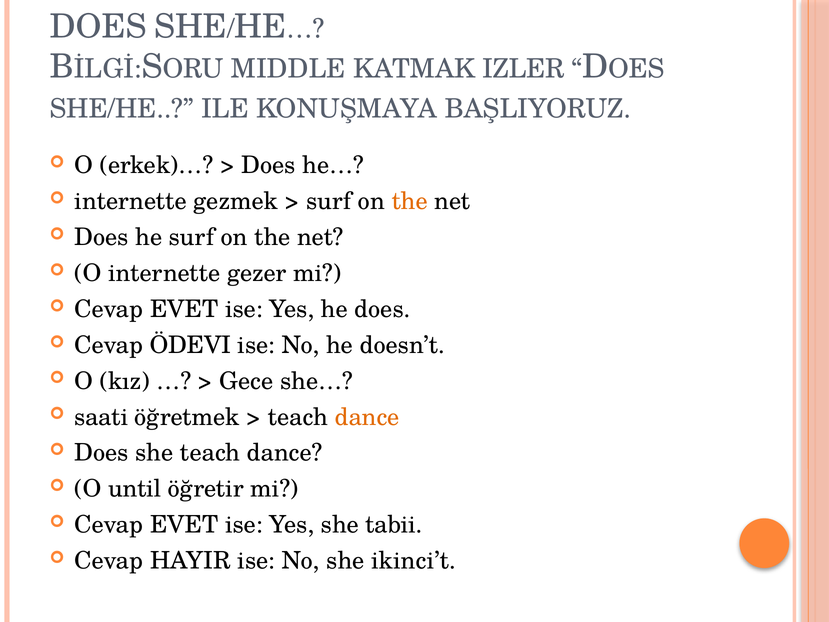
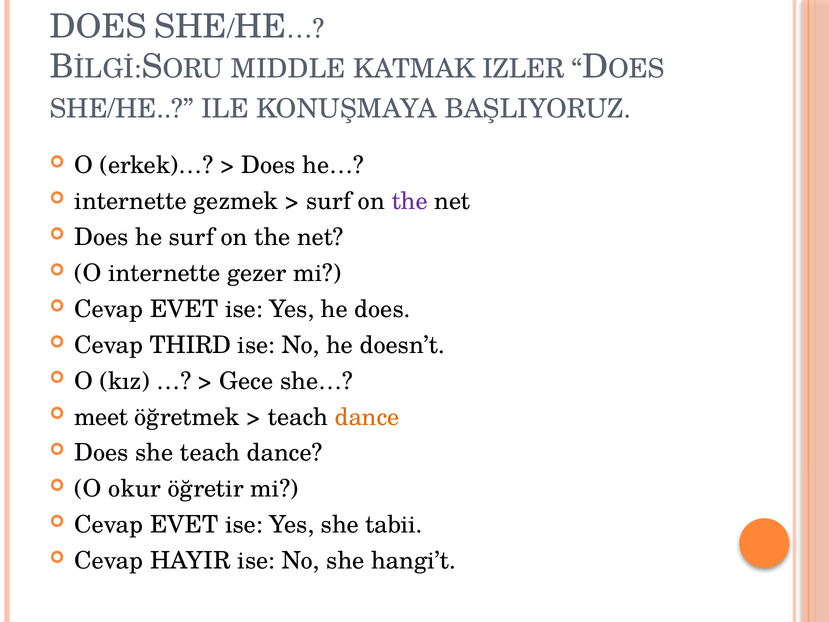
the colour: orange -> purple (410, 201)
ÖDEVI: ÖDEVI -> THIRD (191, 345)
saati: saati -> meet (101, 417)
until: until -> okur (135, 489)
ikinci’t: ikinci’t -> hangi’t (413, 561)
